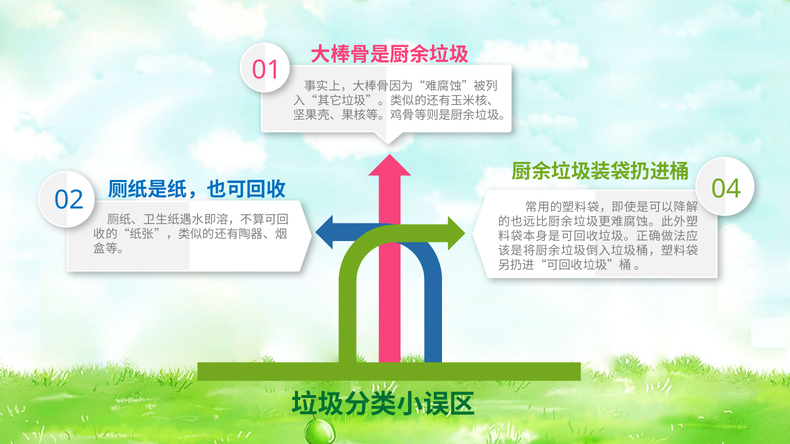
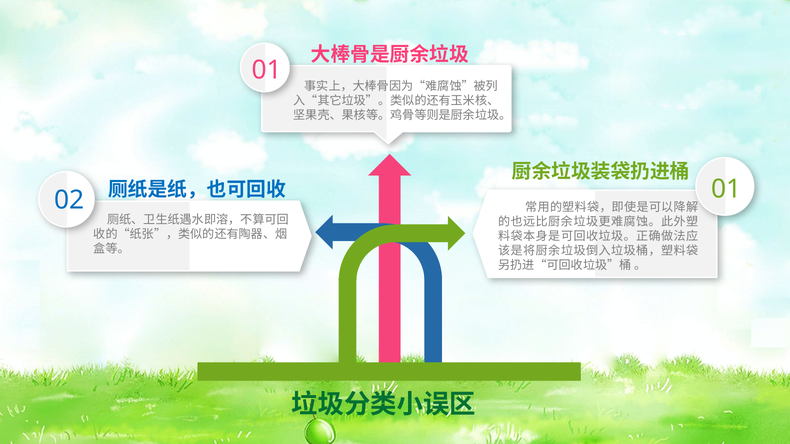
02 04: 04 -> 01 (726, 189)
